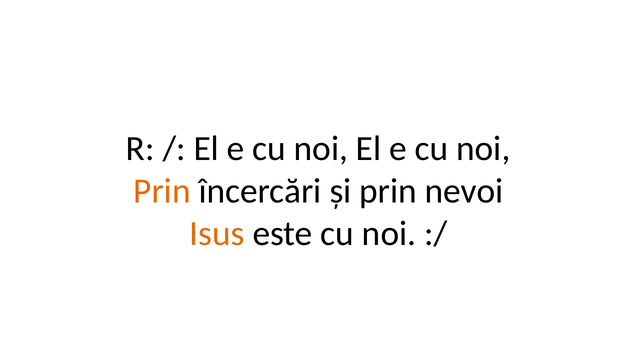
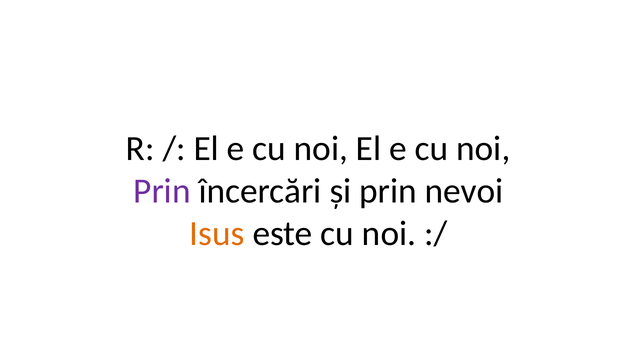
Prin colour: orange -> purple (162, 191)
